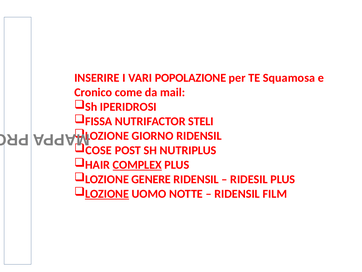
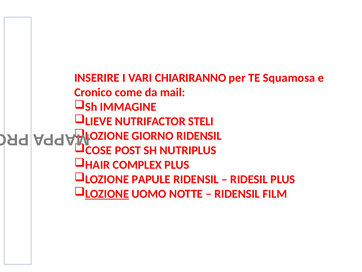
POPOLAZIONE: POPOLAZIONE -> CHIARIRANNO (190, 78)
IPERIDROSI: IPERIDROSI -> IMMAGINE (128, 107)
FISSA: FISSA -> LIEVE (99, 121)
COMPLEX underline: present -> none (137, 165)
GENERE: GENERE -> PAPULE (151, 179)
